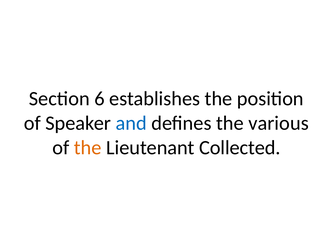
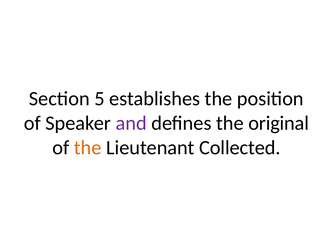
6: 6 -> 5 (99, 99)
and colour: blue -> purple (131, 123)
various: various -> original (279, 123)
